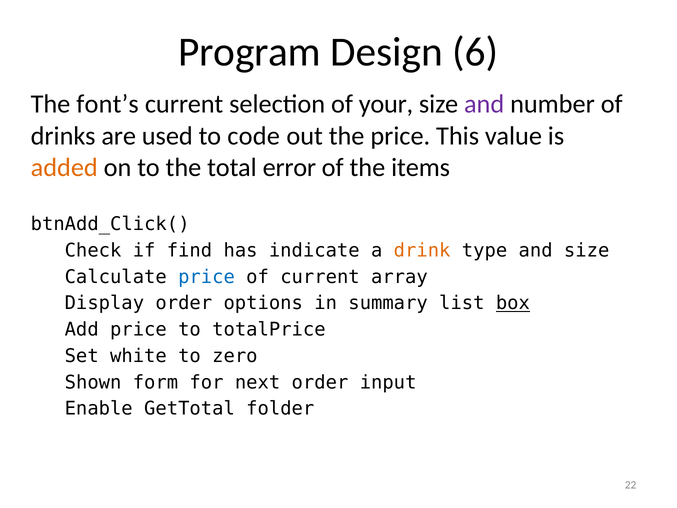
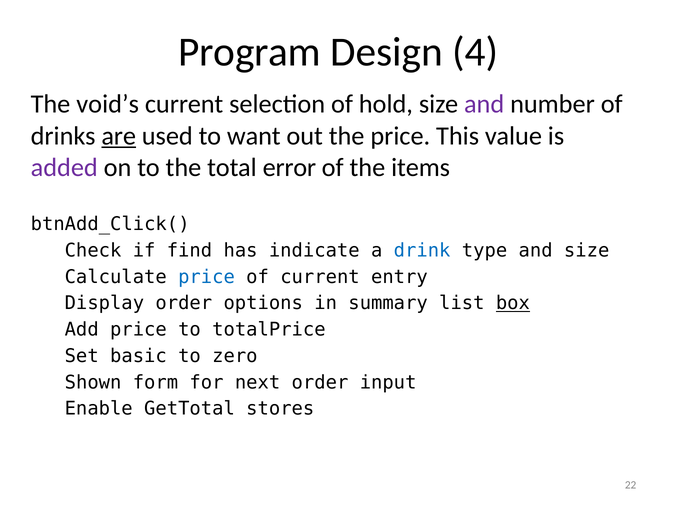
6: 6 -> 4 (475, 52)
font’s: font’s -> void’s (108, 104)
your: your -> hold (386, 104)
are underline: none -> present (119, 136)
code: code -> want (254, 136)
added colour: orange -> purple (64, 167)
drink colour: orange -> blue (422, 250)
array: array -> entry (399, 277)
white: white -> basic (138, 356)
folder: folder -> stores (280, 409)
